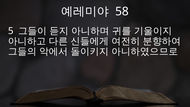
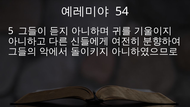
58: 58 -> 54 (122, 11)
